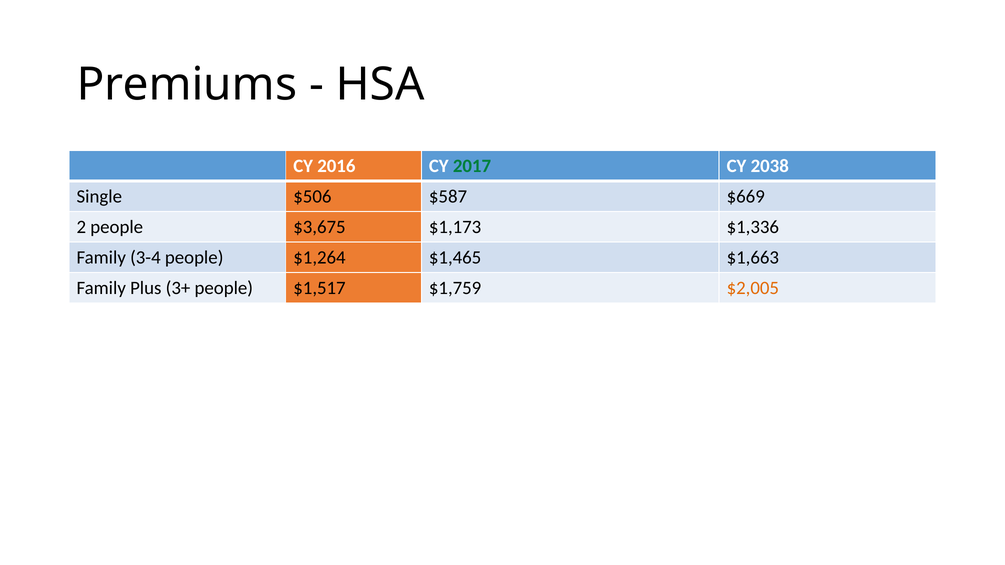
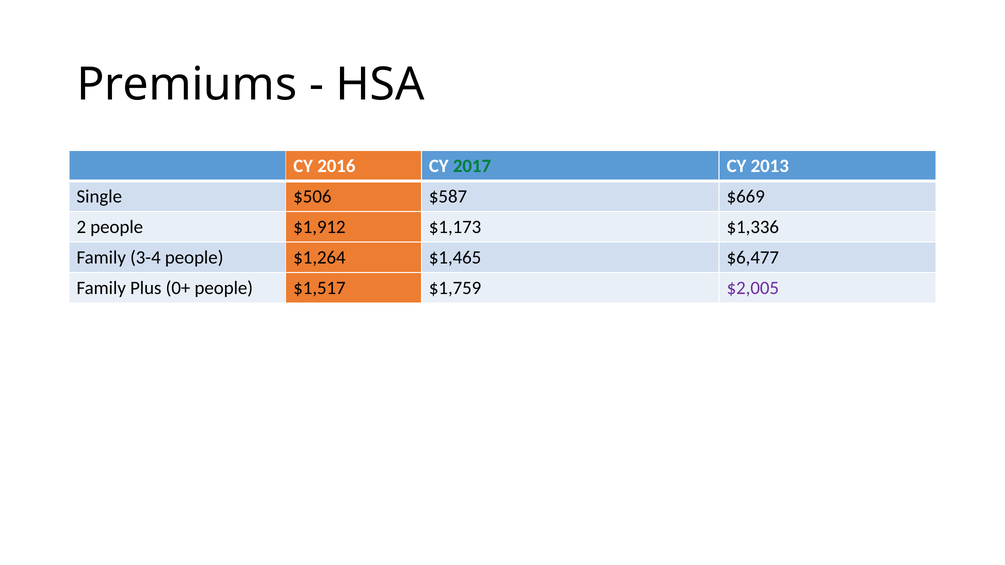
2038: 2038 -> 2013 (770, 166)
$3,675: $3,675 -> $1,912 (319, 227)
$1,663: $1,663 -> $6,477 (753, 258)
3+: 3+ -> 0+ (178, 288)
$2,005 colour: orange -> purple (753, 288)
